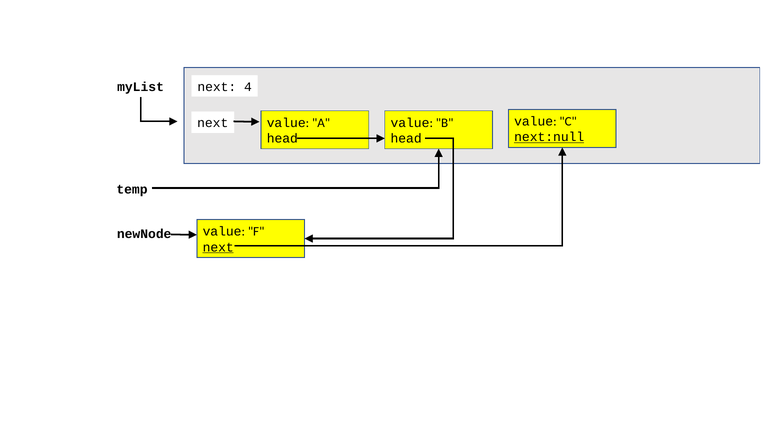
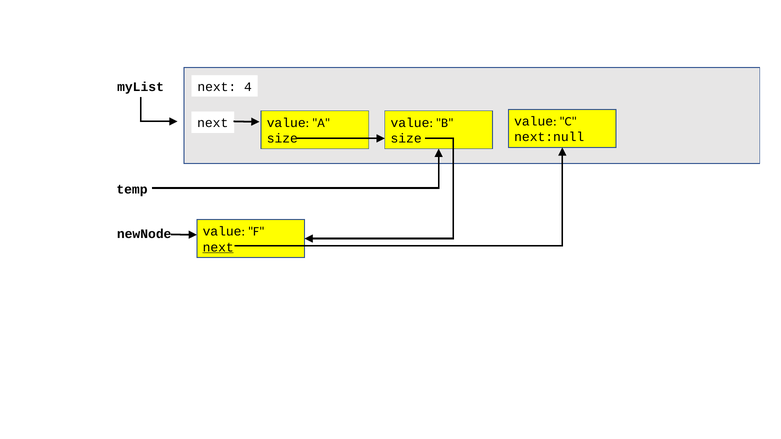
next:null underline: present -> none (549, 137)
head: head -> size (282, 139)
head: head -> size (406, 139)
